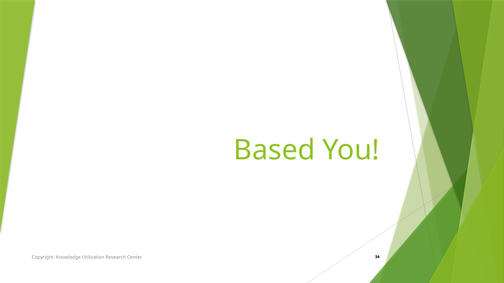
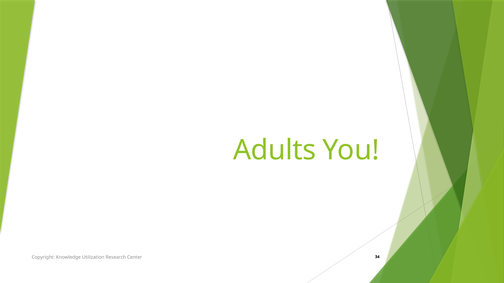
Based: Based -> Adults (275, 151)
